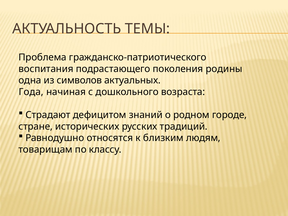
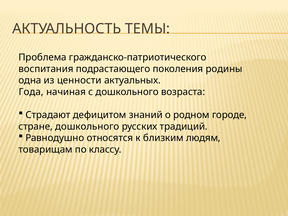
символов: символов -> ценности (79, 80)
стране исторических: исторических -> дошкольного (87, 126)
